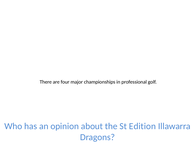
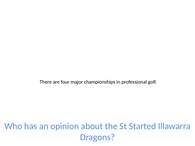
Edition: Edition -> Started (142, 126)
